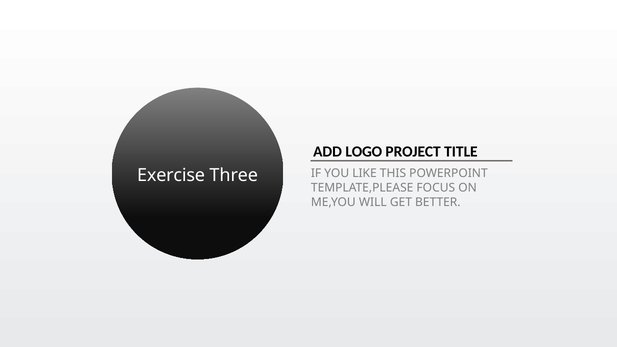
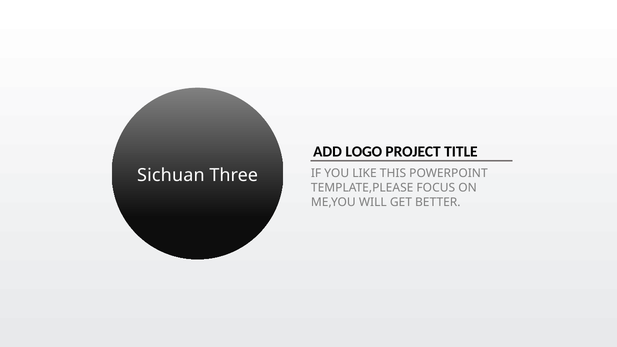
Exercise: Exercise -> Sichuan (171, 175)
